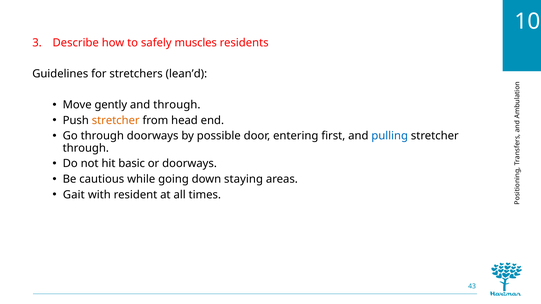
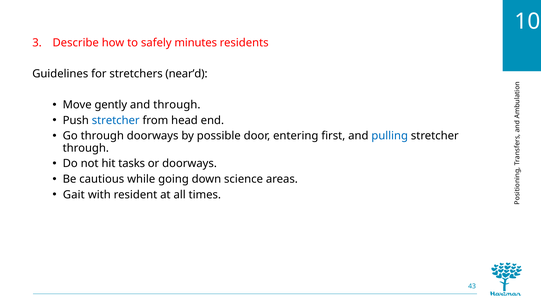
muscles: muscles -> minutes (196, 43)
lean’d: lean’d -> near’d (186, 74)
stretcher colour: orange -> blue (116, 120)
basic: basic -> tasks (132, 164)
staying: staying -> science (244, 179)
